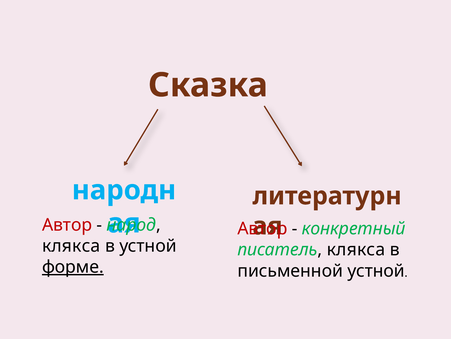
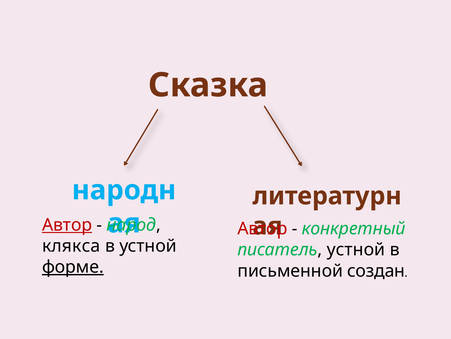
Автор underline: none -> present (67, 224)
писатель клякса: клякса -> устной (356, 249)
письменной устной: устной -> создан (376, 270)
